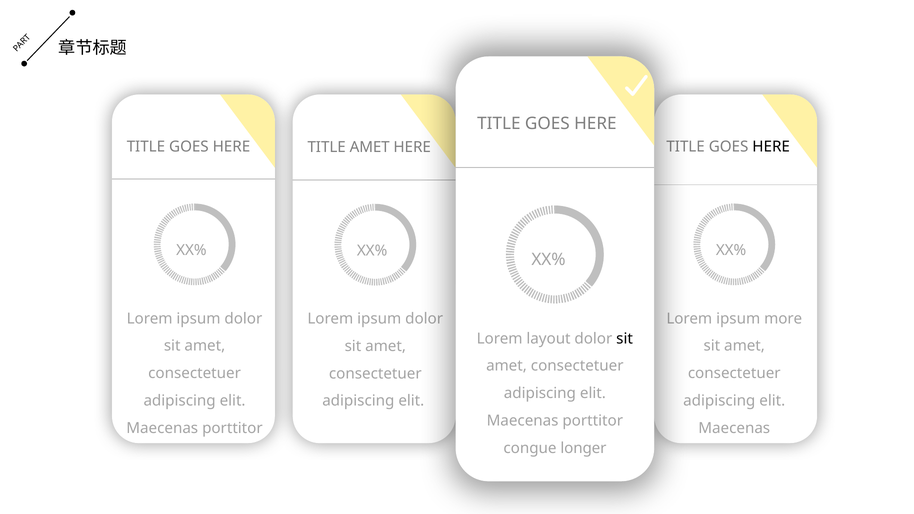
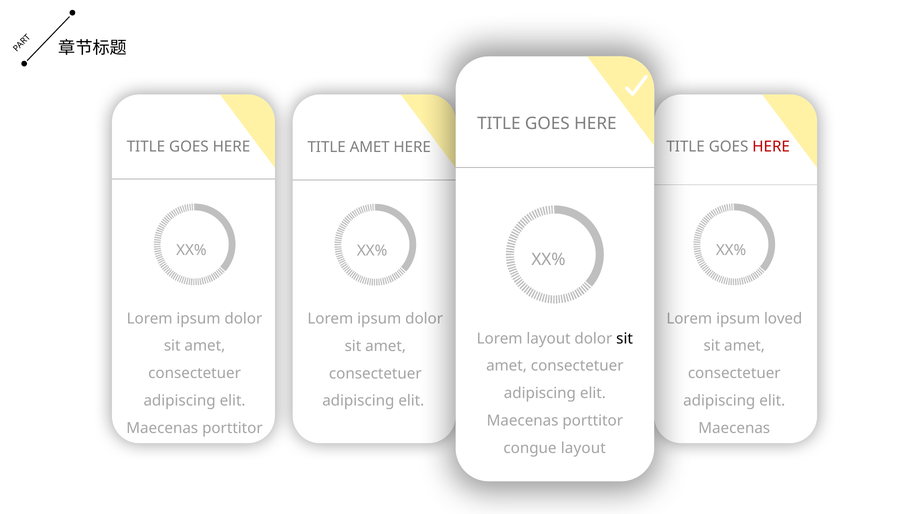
HERE colour: black -> red (771, 147)
more: more -> loved (783, 319)
congue longer: longer -> layout (583, 448)
